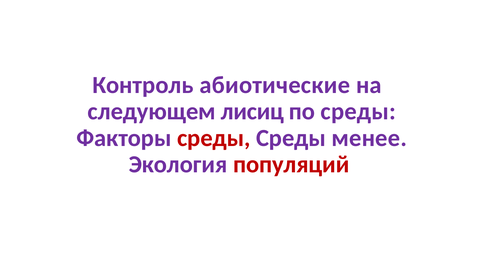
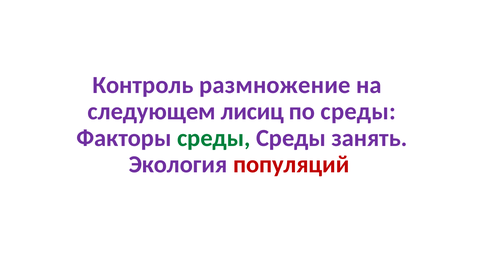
абиотические: абиотические -> размножение (275, 85)
среды colour: red -> green (214, 138)
менее: менее -> занять (369, 138)
